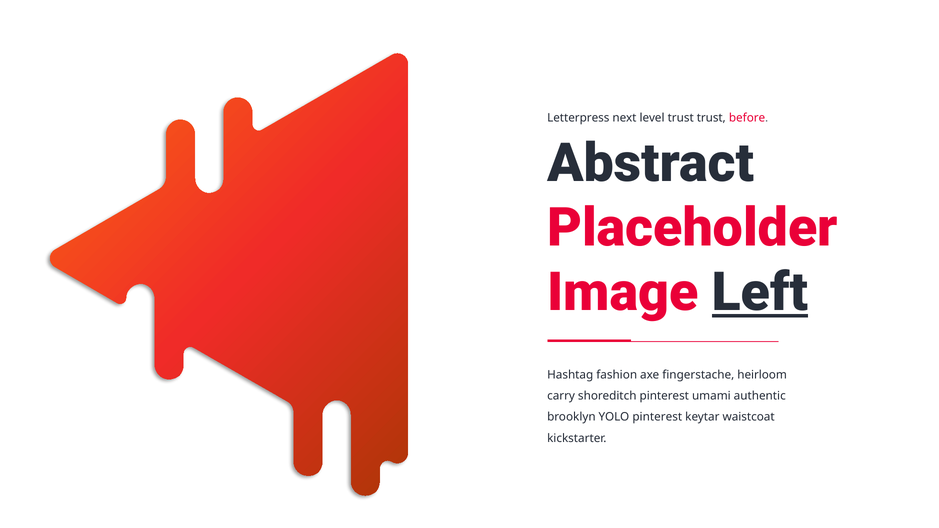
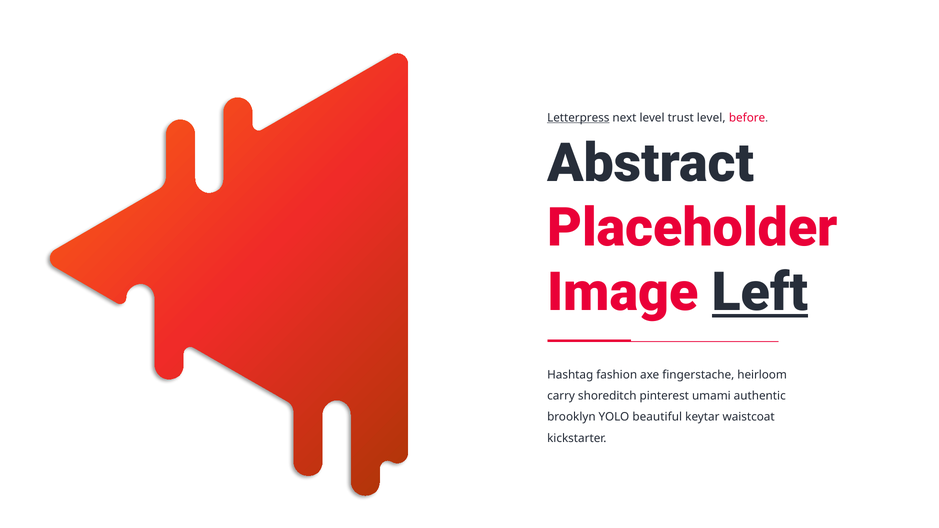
Letterpress underline: none -> present (578, 118)
trust trust: trust -> level (711, 118)
YOLO pinterest: pinterest -> beautiful (657, 417)
